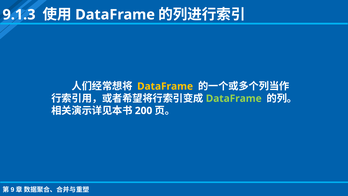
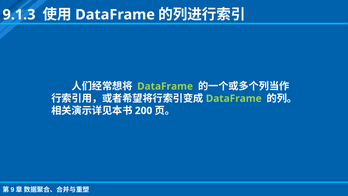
DataFrame colour: yellow -> light green (165, 86)
